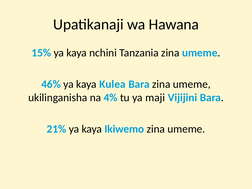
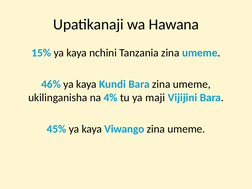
Kulea: Kulea -> Kundi (112, 84)
21%: 21% -> 45% (57, 129)
Ikiwemo: Ikiwemo -> Viwango (124, 129)
